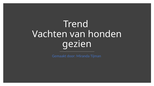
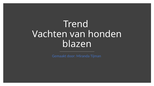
gezien: gezien -> blazen (77, 44)
